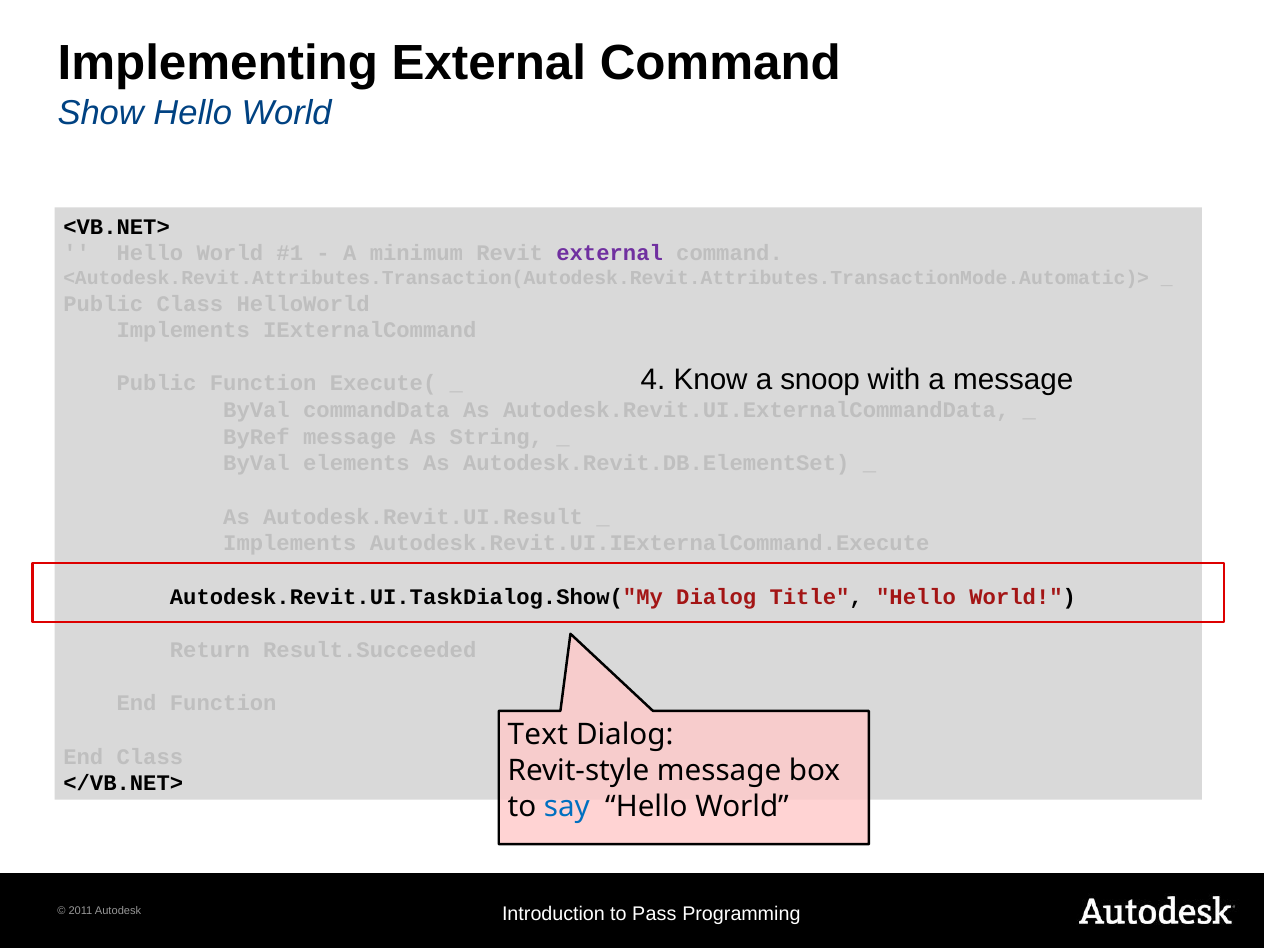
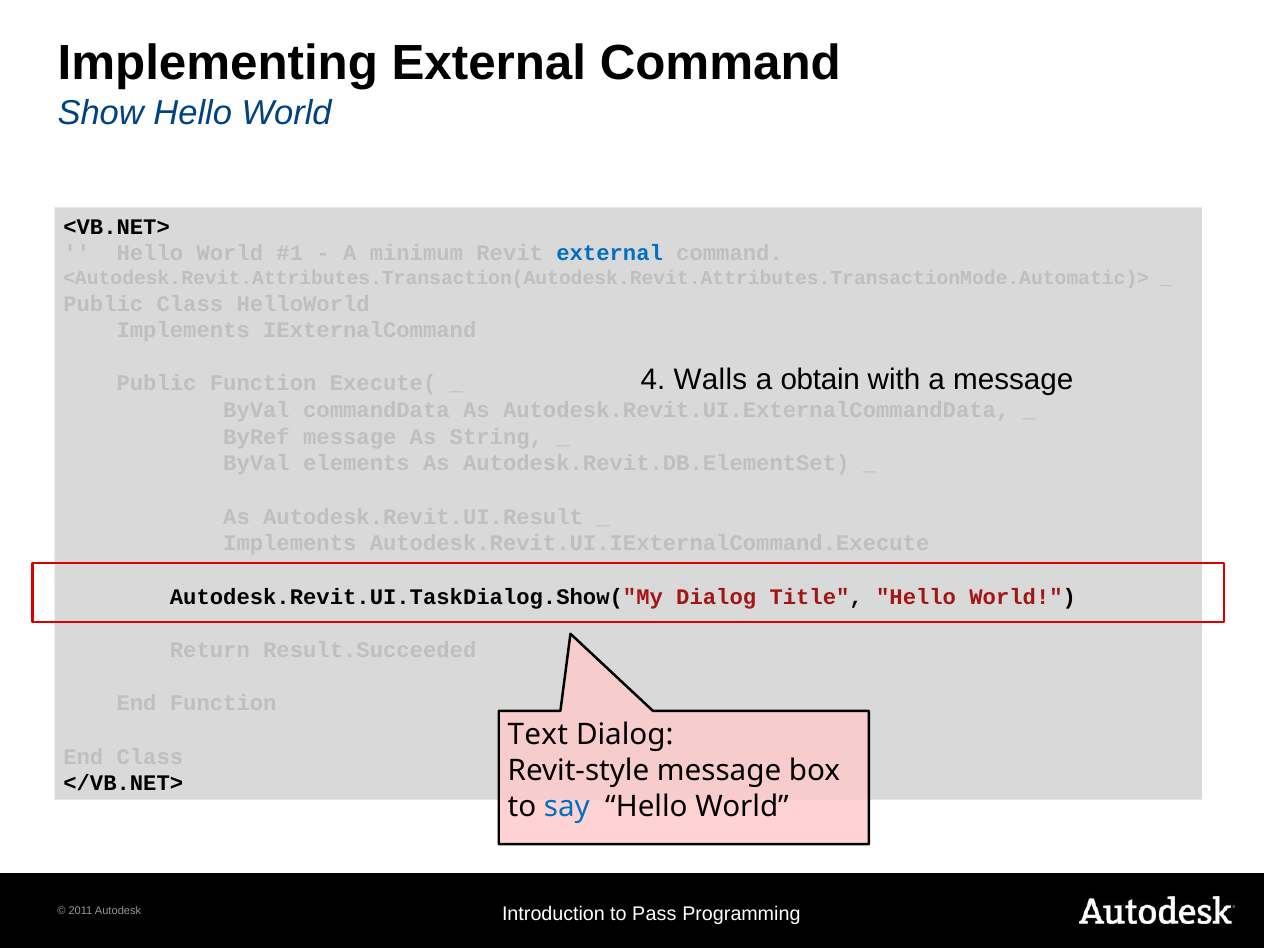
external colour: purple -> blue (610, 253)
Know: Know -> Walls (710, 380)
snoop: snoop -> obtain (820, 380)
